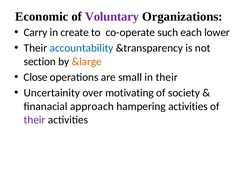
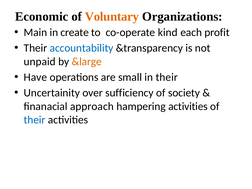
Voluntary colour: purple -> orange (112, 17)
Carry: Carry -> Main (35, 32)
such: such -> kind (168, 32)
lower: lower -> profit (217, 32)
section: section -> unpaid (40, 62)
Close: Close -> Have (35, 77)
motivating: motivating -> sufficiency (129, 93)
their colour: purple -> blue (35, 120)
